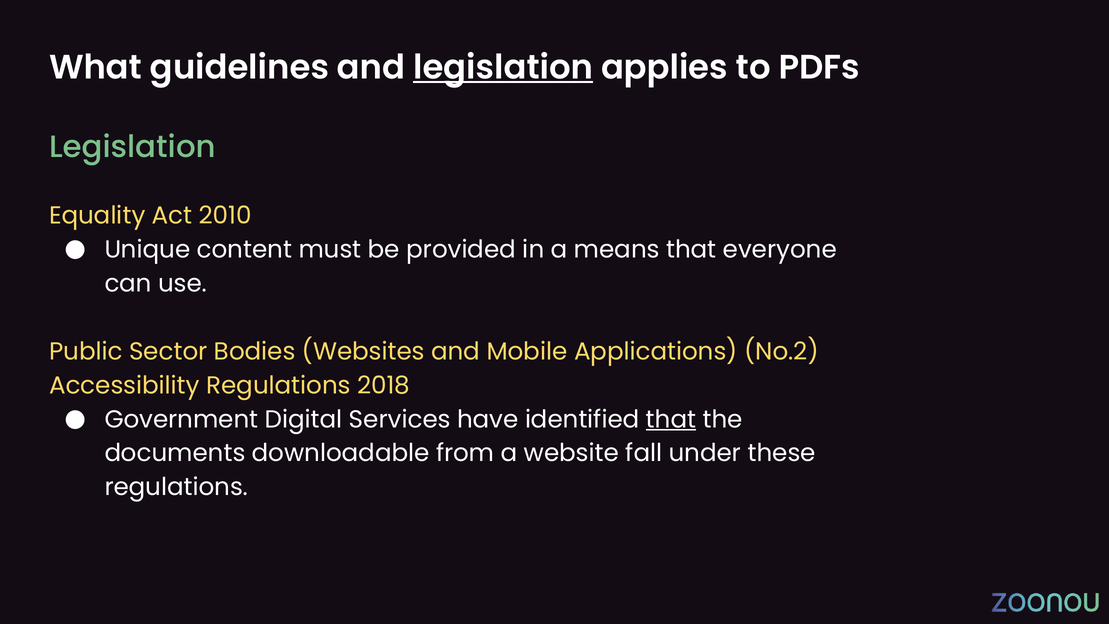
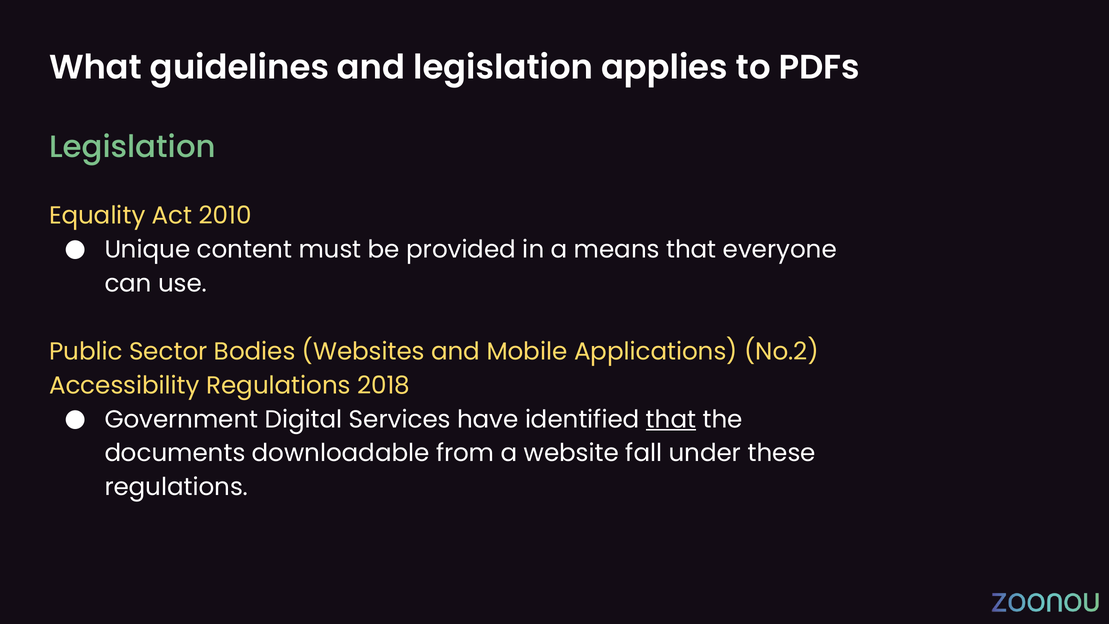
legislation underline: present -> none (503, 67)
